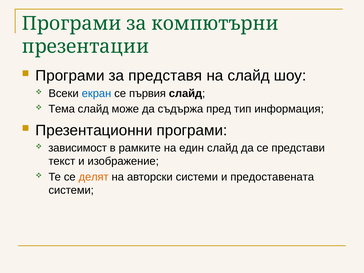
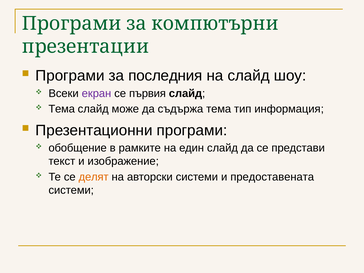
представя: представя -> последния (165, 76)
екран colour: blue -> purple (96, 93)
съдържа пред: пред -> тема (219, 109)
зависимост: зависимост -> обобщение (78, 148)
